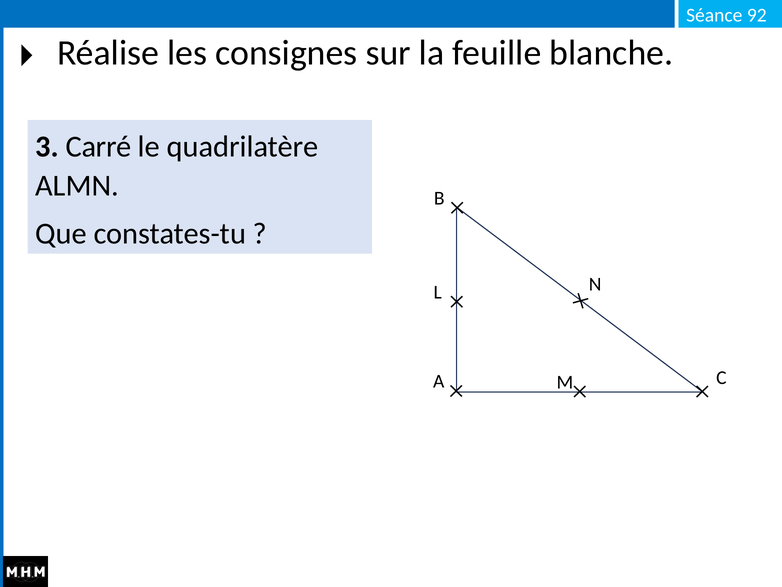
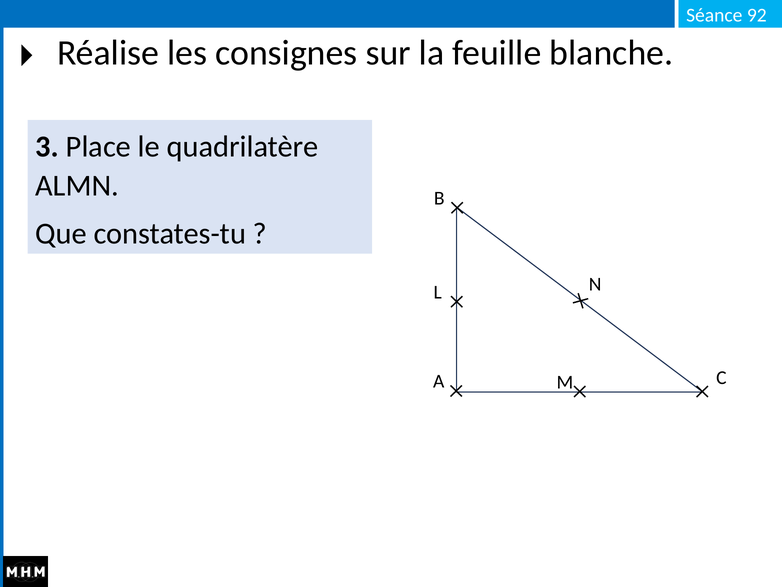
Carré: Carré -> Place (98, 147)
